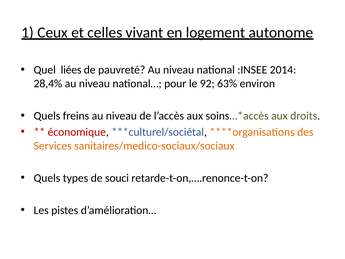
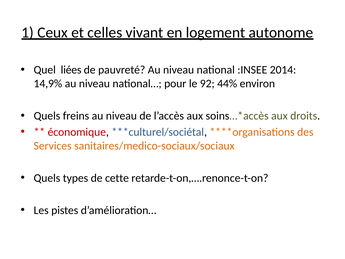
28,4%: 28,4% -> 14,9% (48, 84)
63%: 63% -> 44% (227, 84)
souci: souci -> cette (117, 178)
